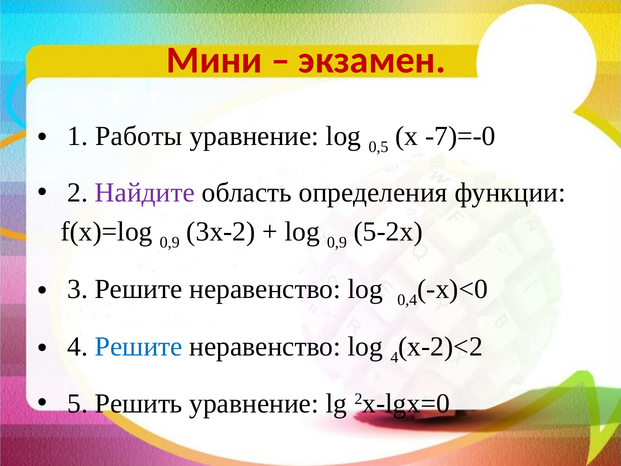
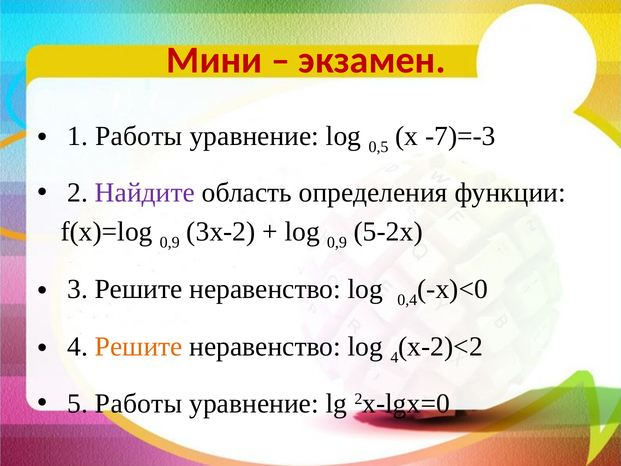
-7)=-0: -7)=-0 -> -7)=-3 (460, 136)
Решите colour: blue -> orange (139, 347)
5 Решить: Решить -> Работы (139, 403)
